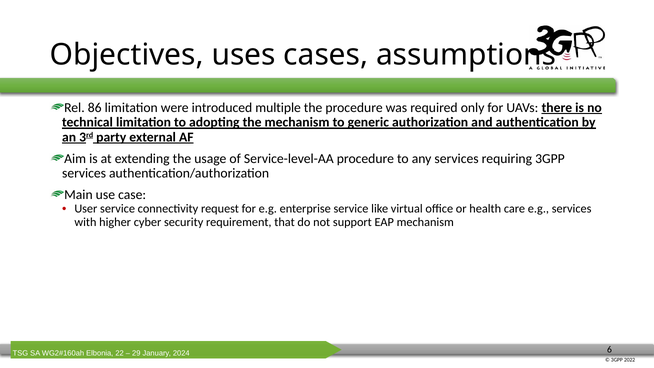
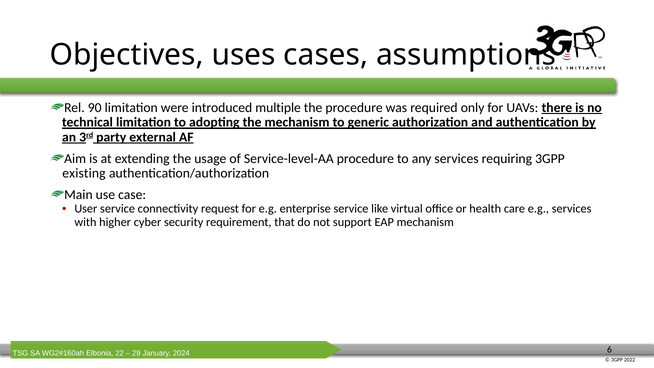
86: 86 -> 90 (95, 108)
services: services -> existing (84, 173)
